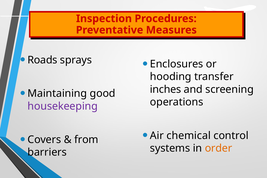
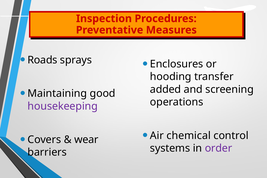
inches: inches -> added (165, 89)
from: from -> wear (86, 140)
order colour: orange -> purple (219, 148)
